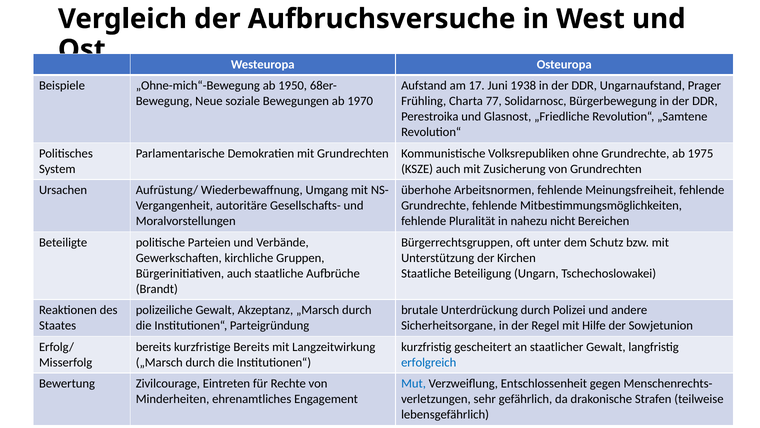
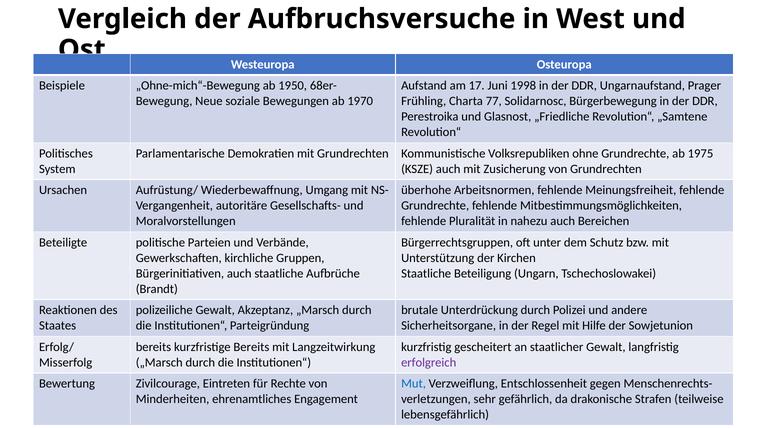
1938: 1938 -> 1998 (523, 86)
nahezu nicht: nicht -> auch (563, 221)
erfolgreich colour: blue -> purple (429, 362)
